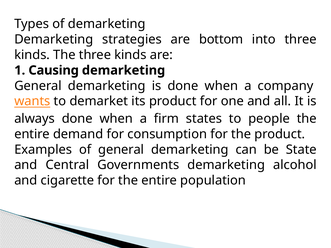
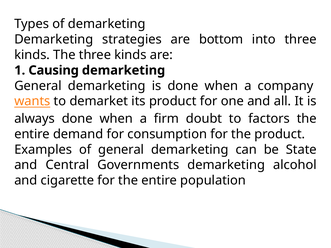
states: states -> doubt (204, 119)
people: people -> factors (269, 119)
